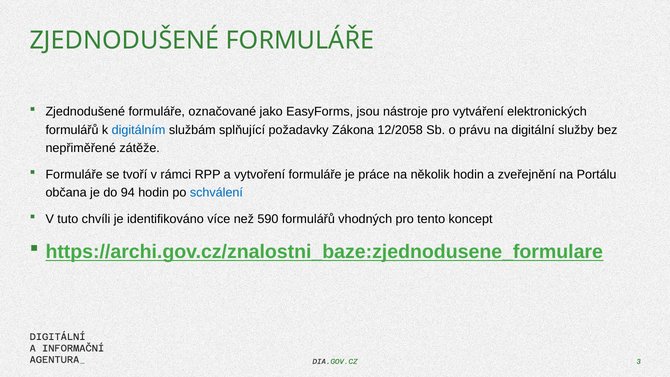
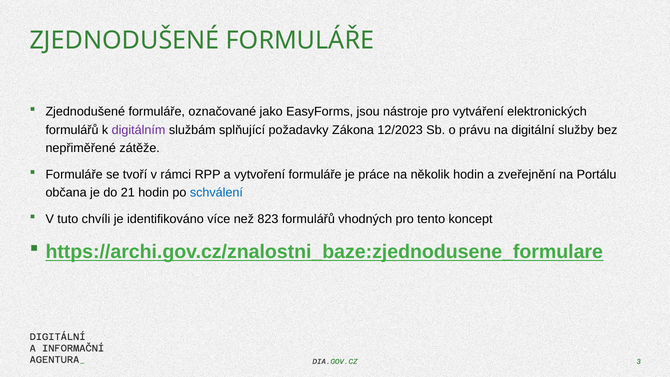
digitálním colour: blue -> purple (139, 130)
12/2058: 12/2058 -> 12/2023 (400, 130)
94: 94 -> 21 (128, 192)
590: 590 -> 823 (268, 219)
